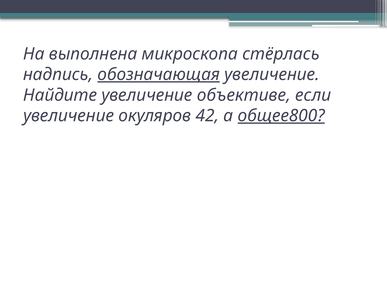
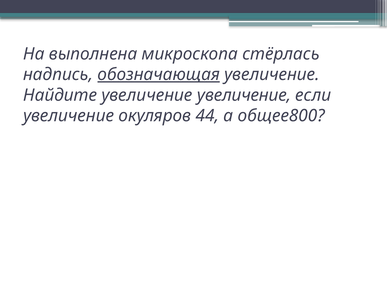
увеличение объективе: объективе -> увеличение (244, 95)
42: 42 -> 44 (207, 116)
общее800 underline: present -> none (281, 116)
